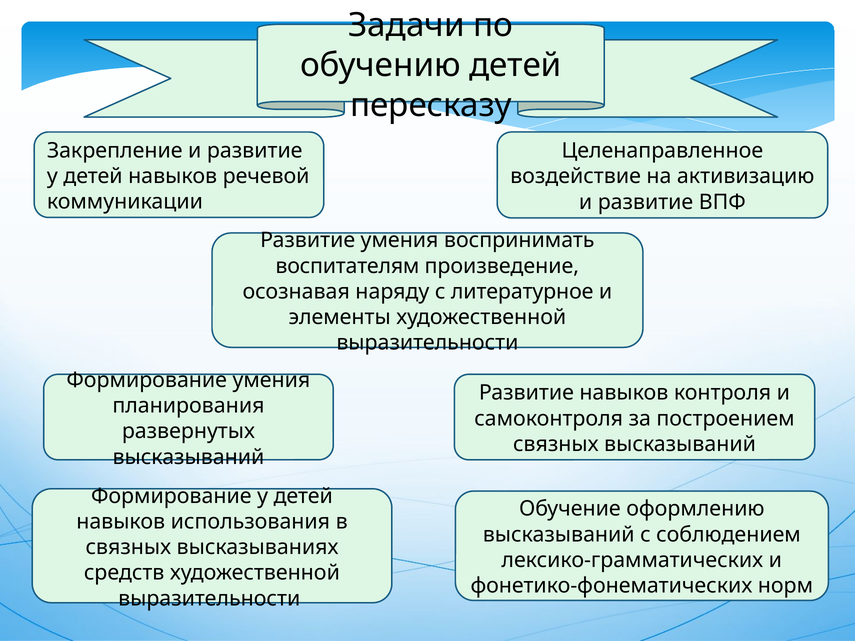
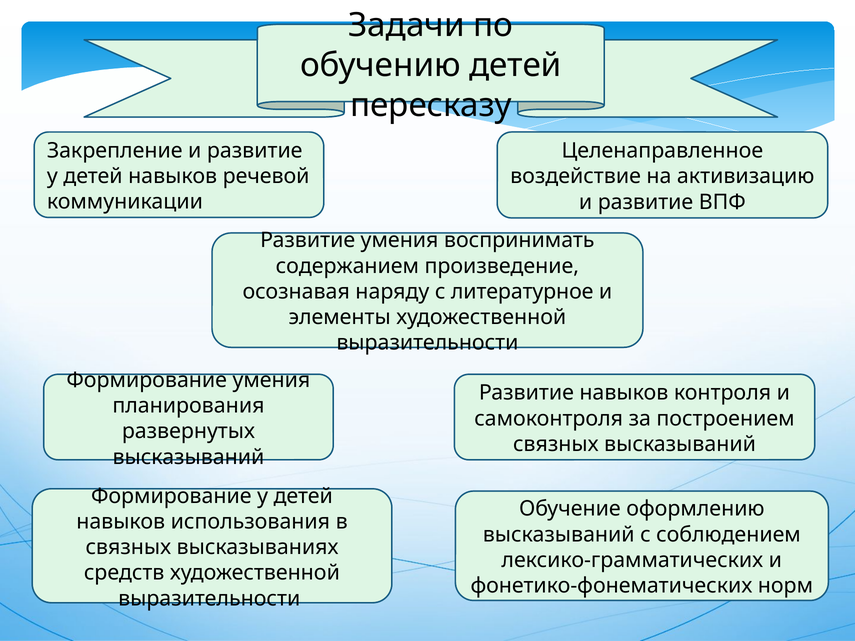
воспитателям: воспитателям -> содержанием (347, 266)
